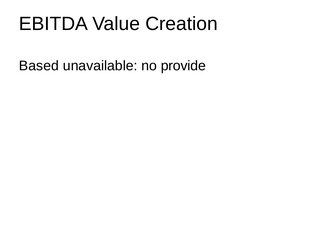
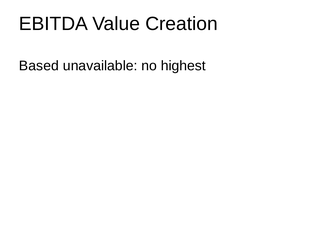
provide: provide -> highest (183, 66)
